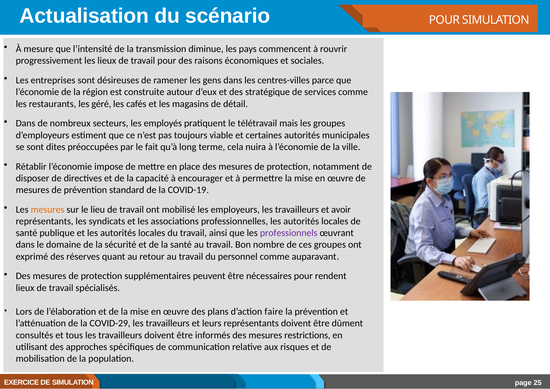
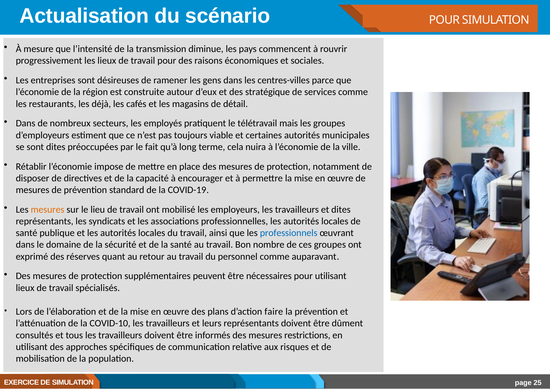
géré: géré -> déjà (101, 104)
et avoir: avoir -> dites (341, 210)
professionnels colour: purple -> blue (289, 233)
pour rendent: rendent -> utilisant (331, 276)
COVID-29: COVID-29 -> COVID-10 (110, 324)
